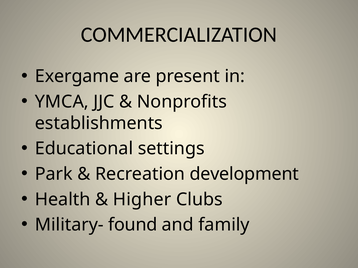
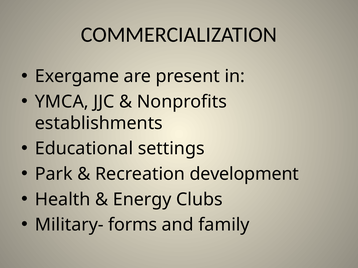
Higher: Higher -> Energy (142, 200)
found: found -> forms (133, 225)
